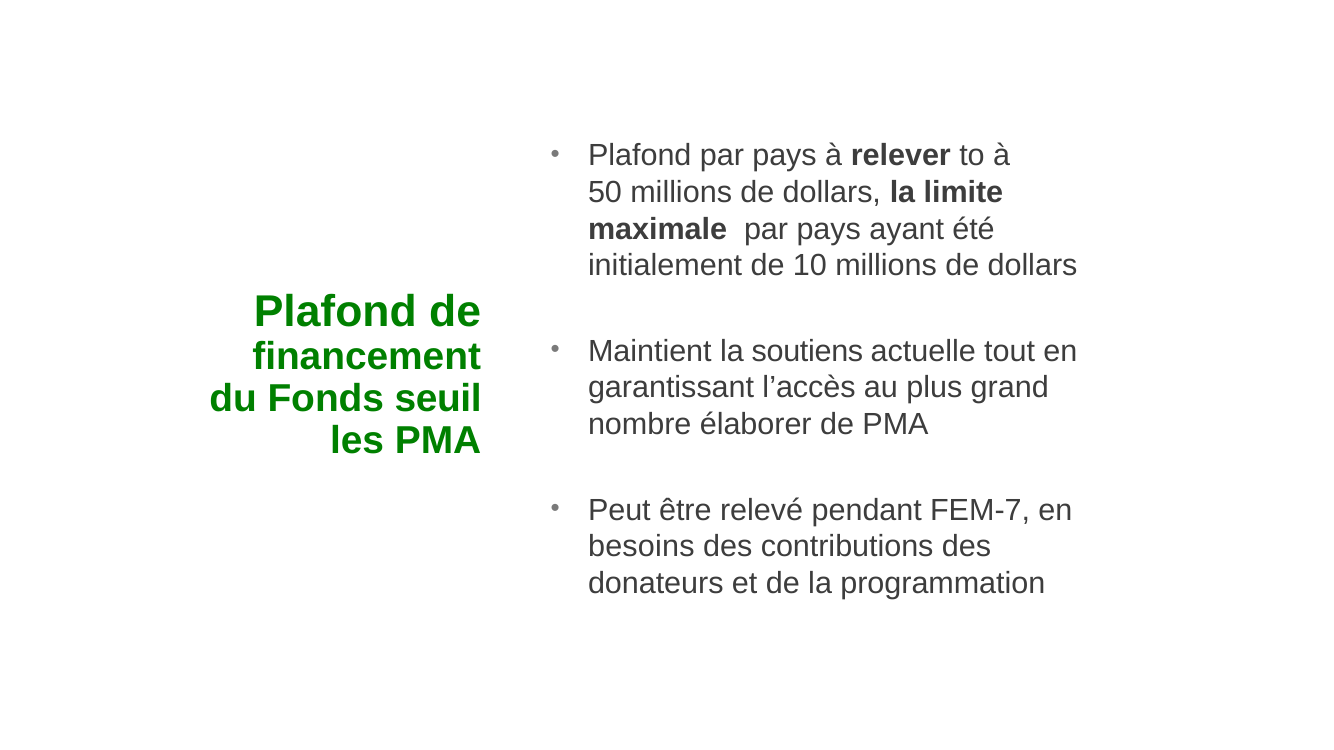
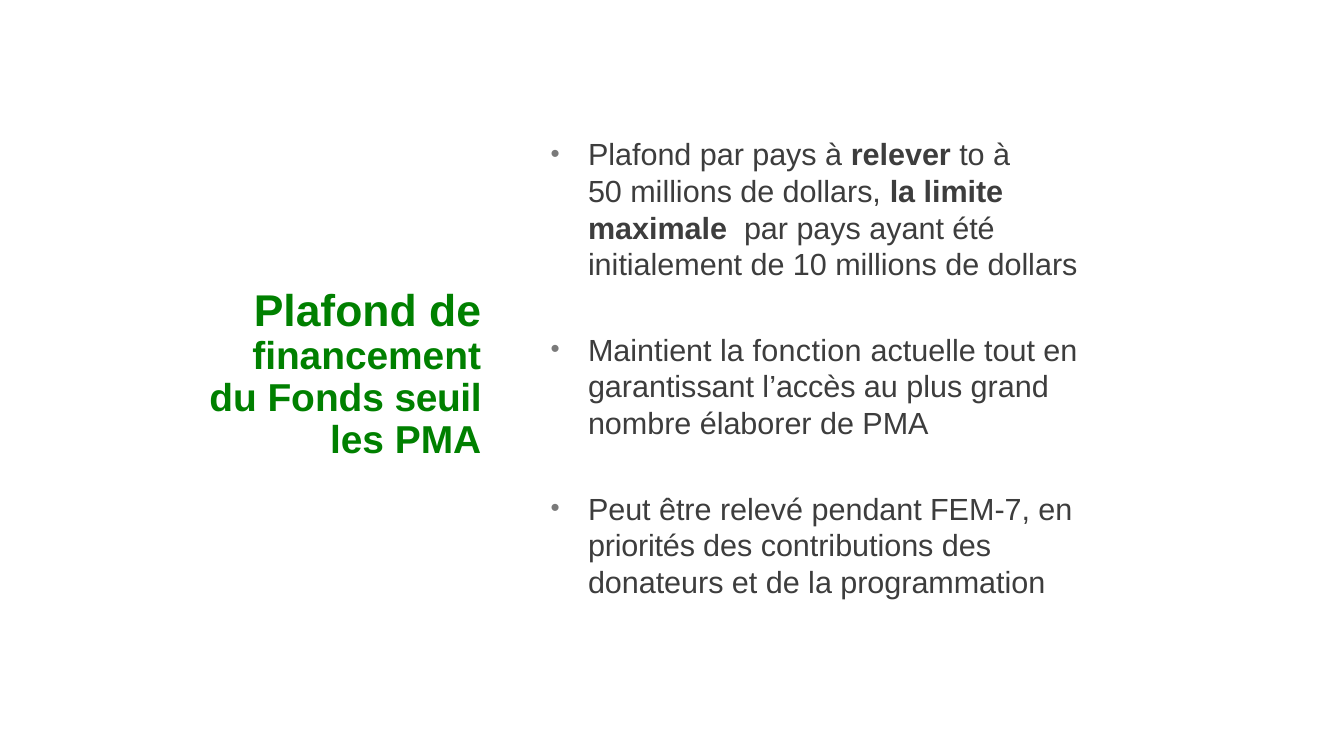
soutiens: soutiens -> fonction (807, 351)
besoins: besoins -> priorités (642, 547)
